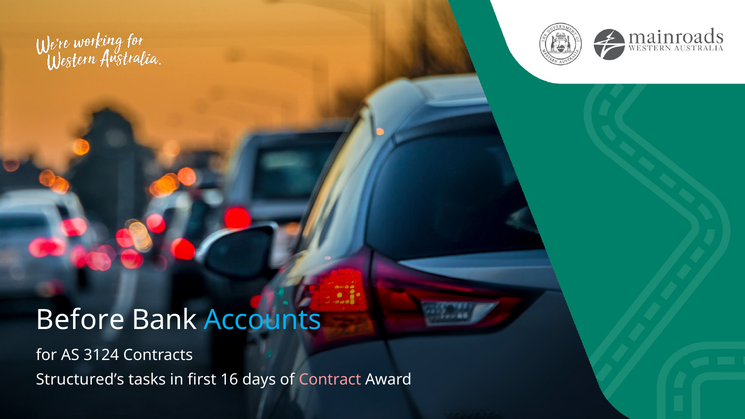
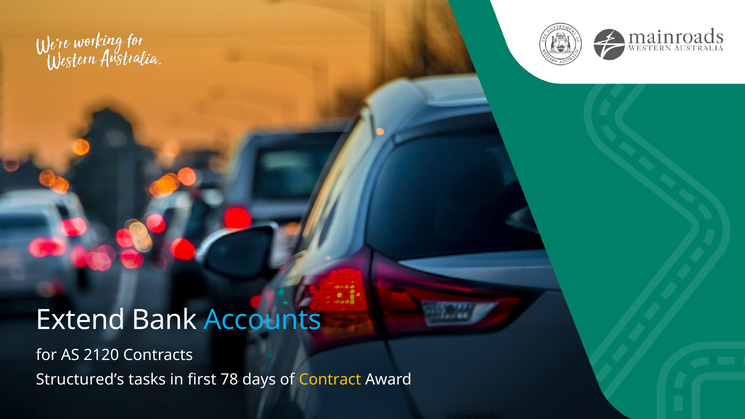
Before: Before -> Extend (81, 320)
3124: 3124 -> 2120 (101, 355)
16: 16 -> 78 (229, 380)
Contract colour: pink -> yellow (330, 380)
